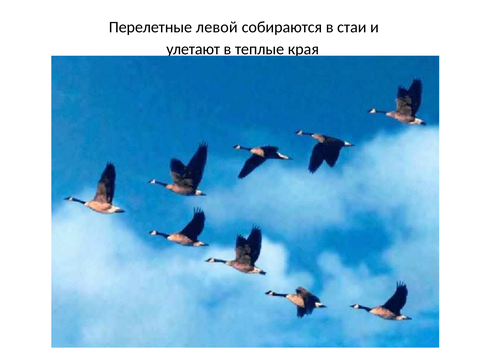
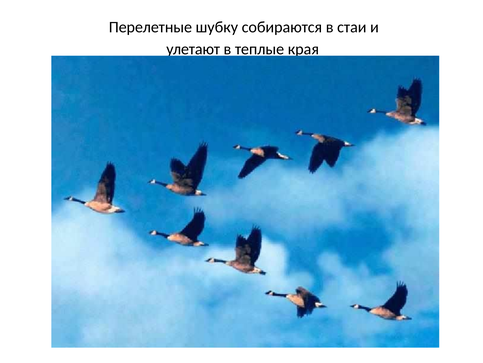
левой: левой -> шубку (217, 27)
